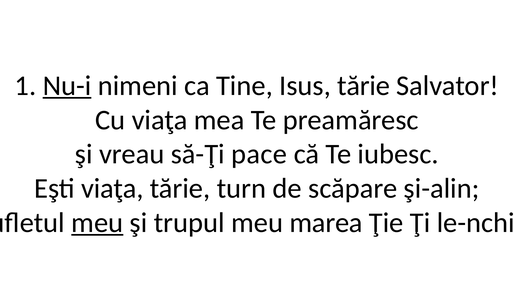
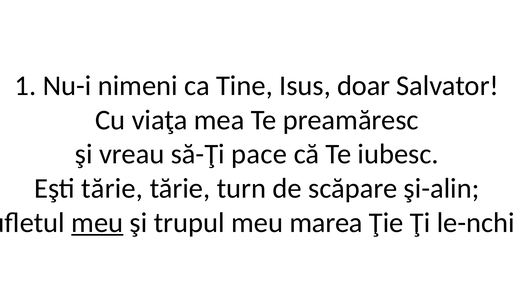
Nu-i underline: present -> none (67, 86)
Isus tărie: tărie -> doar (364, 86)
Eşti viaţa: viaţa -> tărie (112, 189)
